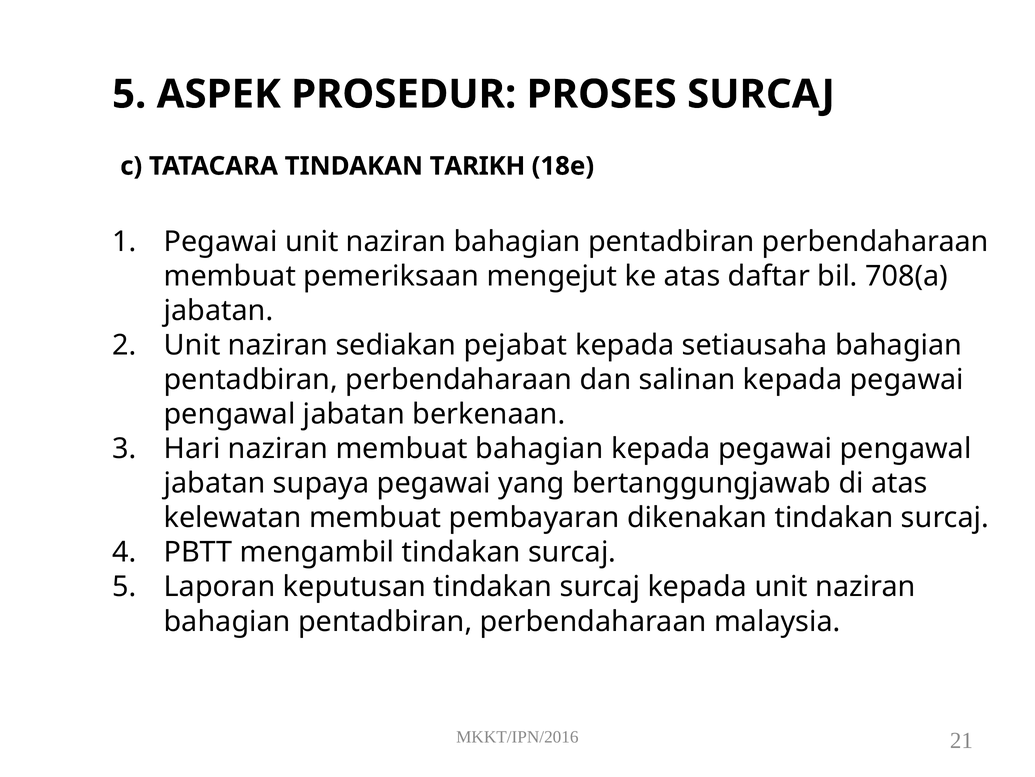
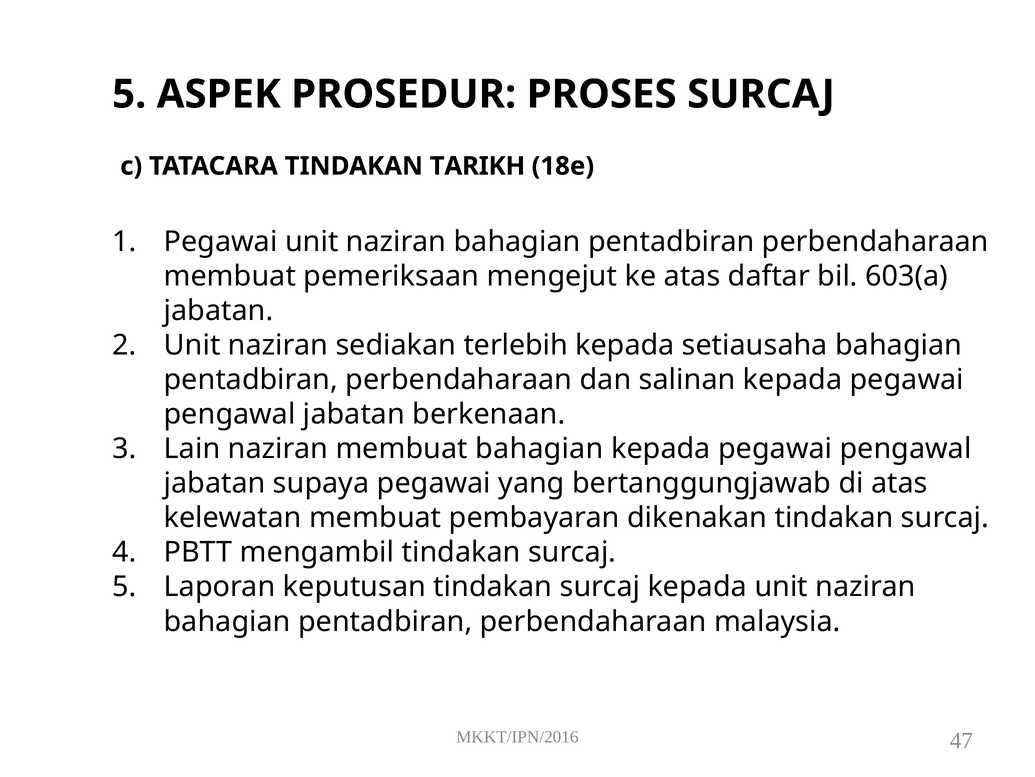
708(a: 708(a -> 603(a (907, 276)
pejabat: pejabat -> terlebih (516, 345)
Hari: Hari -> Lain (192, 448)
21: 21 -> 47 (961, 740)
